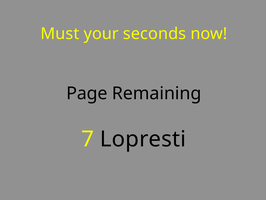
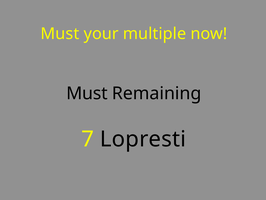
seconds: seconds -> multiple (155, 34)
Page: Page -> Must (87, 93)
